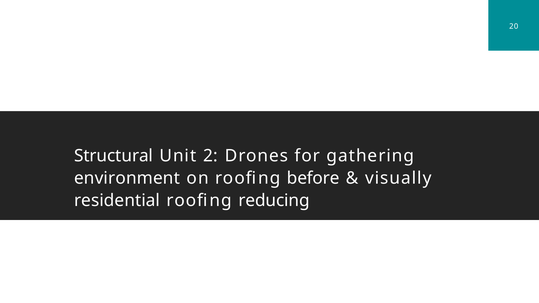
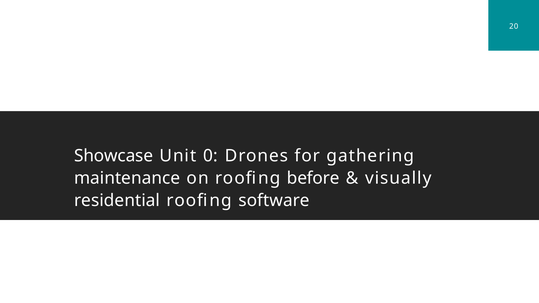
Structural: Structural -> Showcase (114, 156)
2: 2 -> 0 (210, 156)
environment: environment -> maintenance (127, 178)
reducing: reducing -> software (274, 201)
